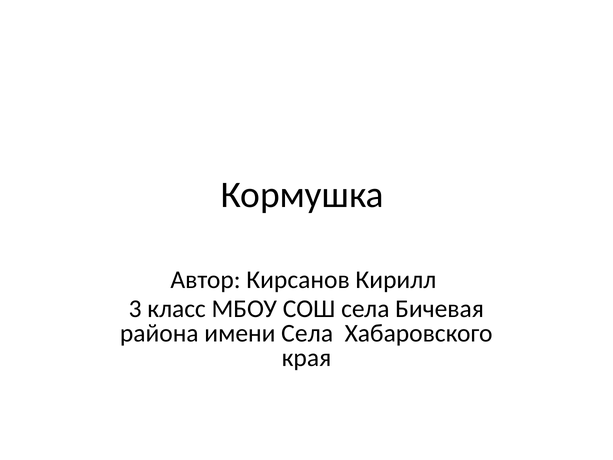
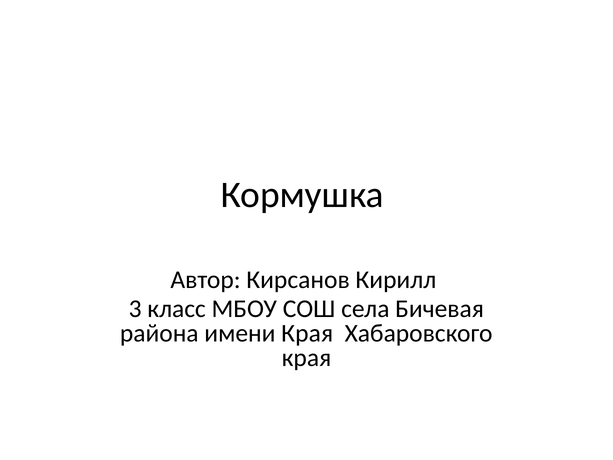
имени Села: Села -> Края (307, 333)
